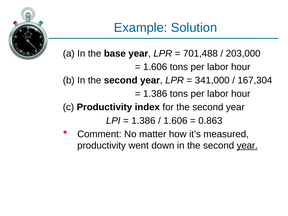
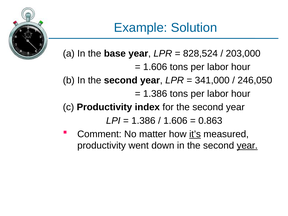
701,488: 701,488 -> 828,524 (200, 53)
167,304: 167,304 -> 246,050 (255, 80)
it’s underline: none -> present (195, 134)
